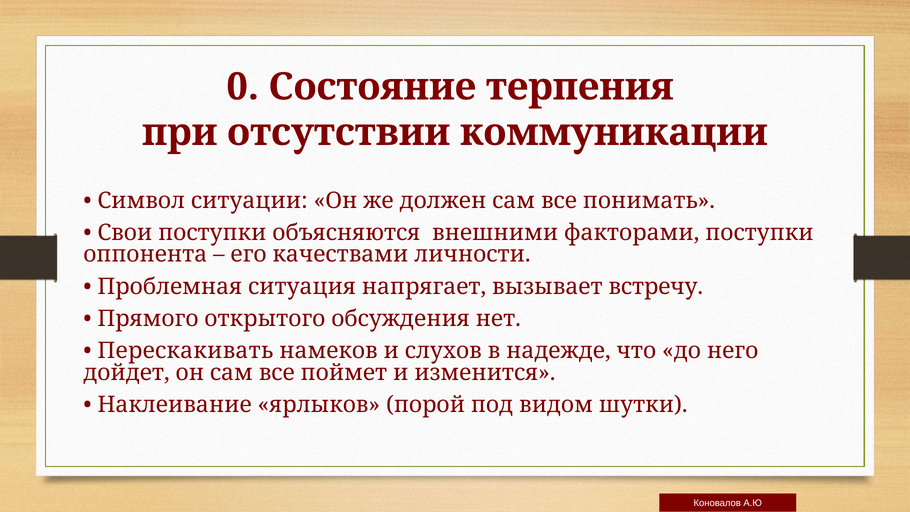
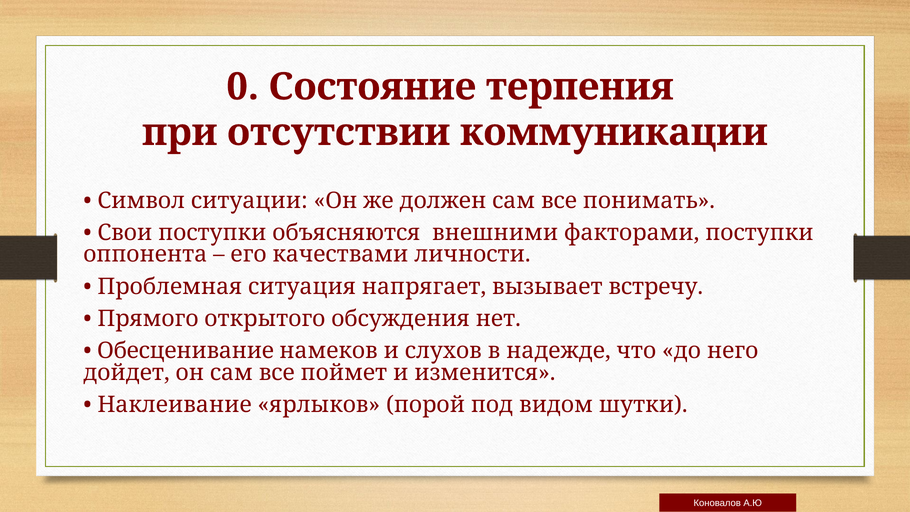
Перескакивать: Перескакивать -> Обесценивание (186, 351)
